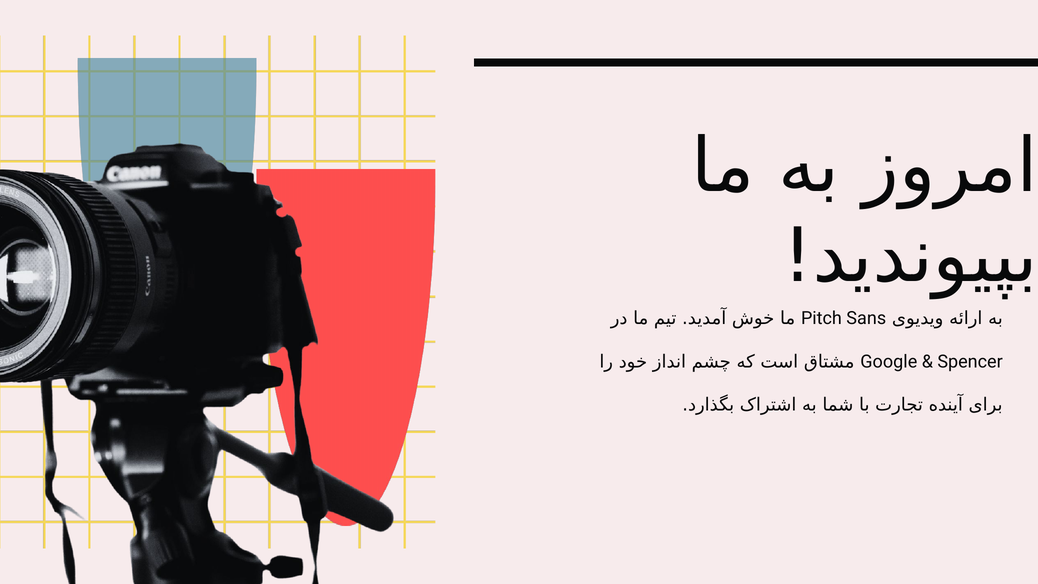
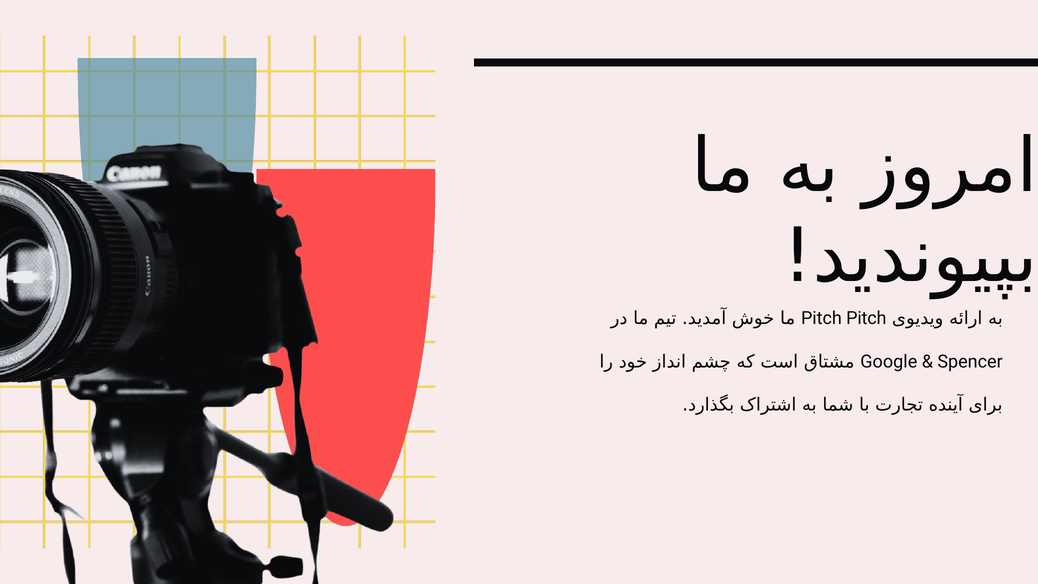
Pitch Sans: Sans -> Pitch (866, 318)
